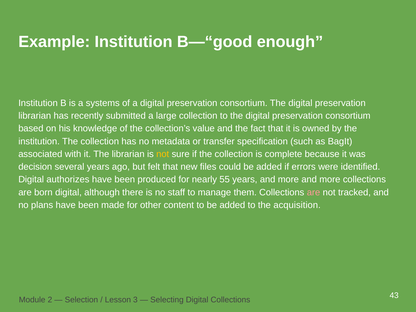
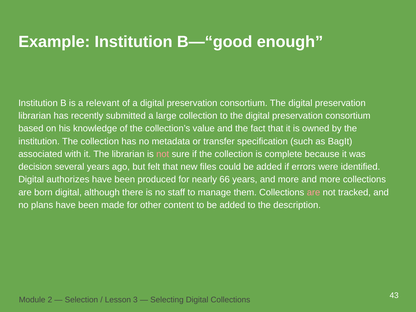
systems: systems -> relevant (103, 103)
not colour: yellow -> pink (163, 154)
55: 55 -> 66 (225, 180)
acquisition: acquisition -> description (297, 205)
